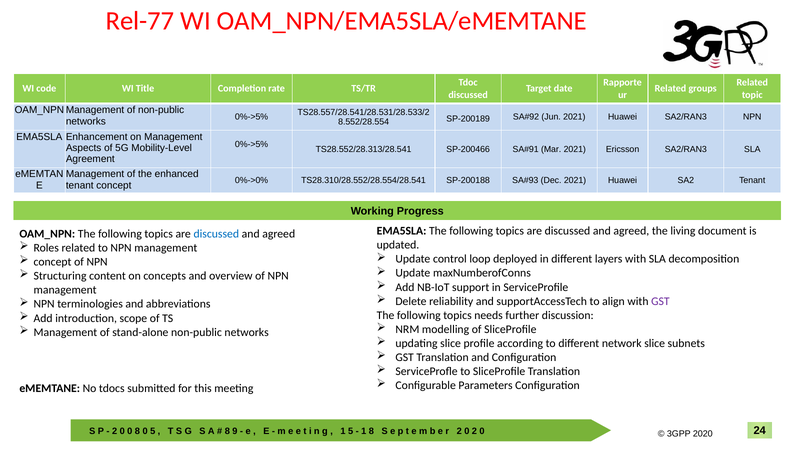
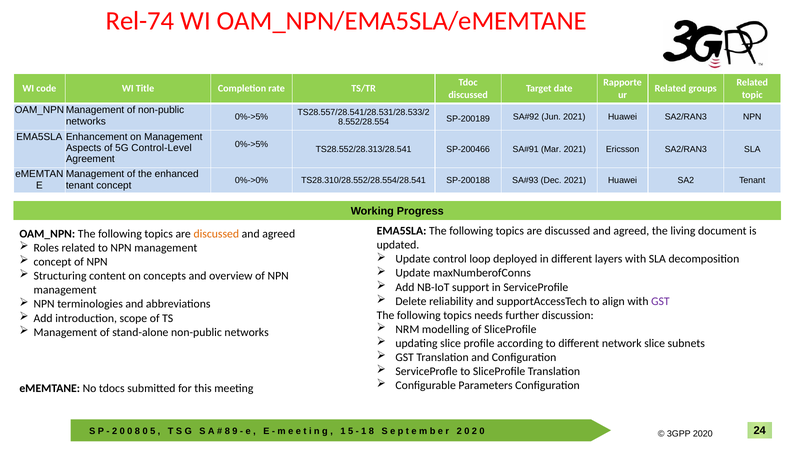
Rel-77: Rel-77 -> Rel-74 (140, 21)
Mobility-Level: Mobility-Level -> Control-Level (162, 148)
discussed colour: blue -> orange (216, 234)
